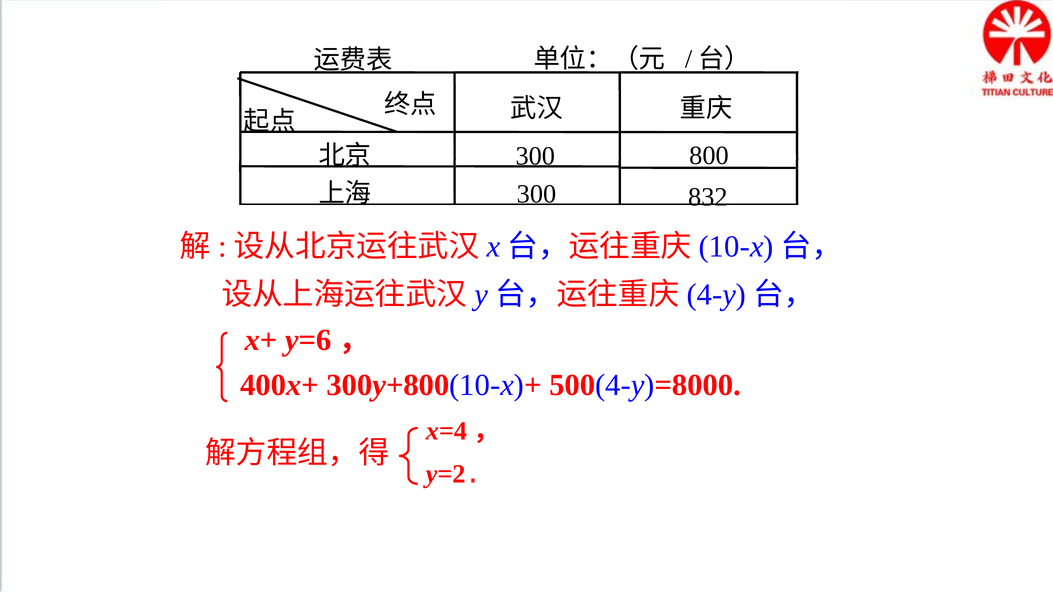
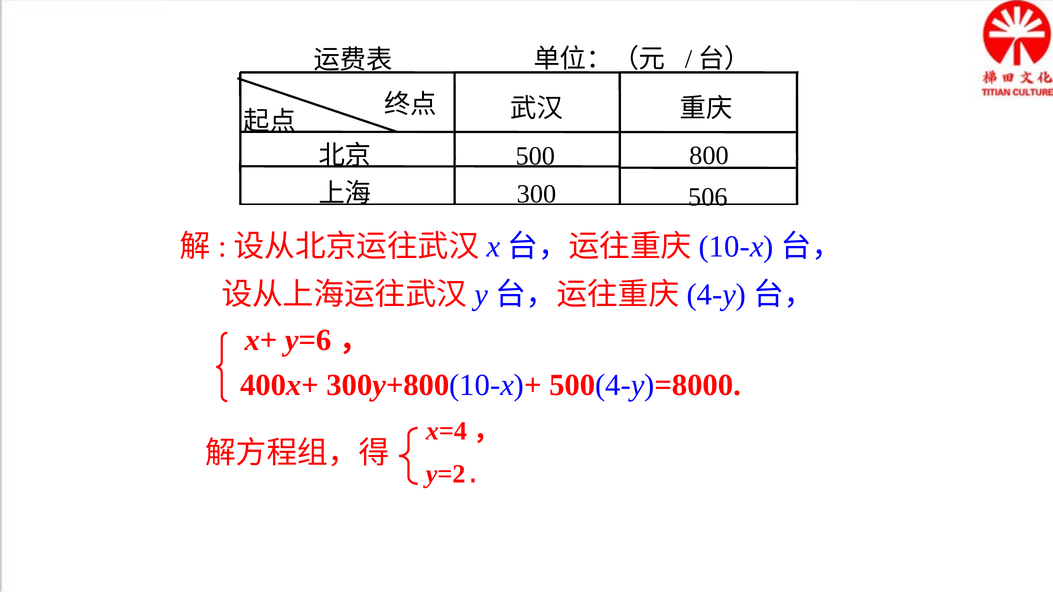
300: 300 -> 500 (535, 156)
832: 832 -> 506 (708, 197)
